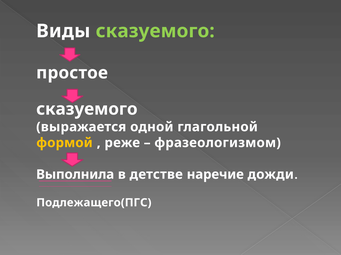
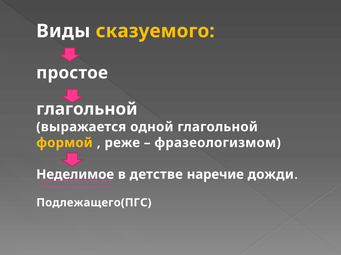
сказуемого colour: light green -> yellow (155, 31)
сказуемого: сказуемого -> глагольной (87, 109)
Выполнила: Выполнила -> Неделимое (75, 175)
